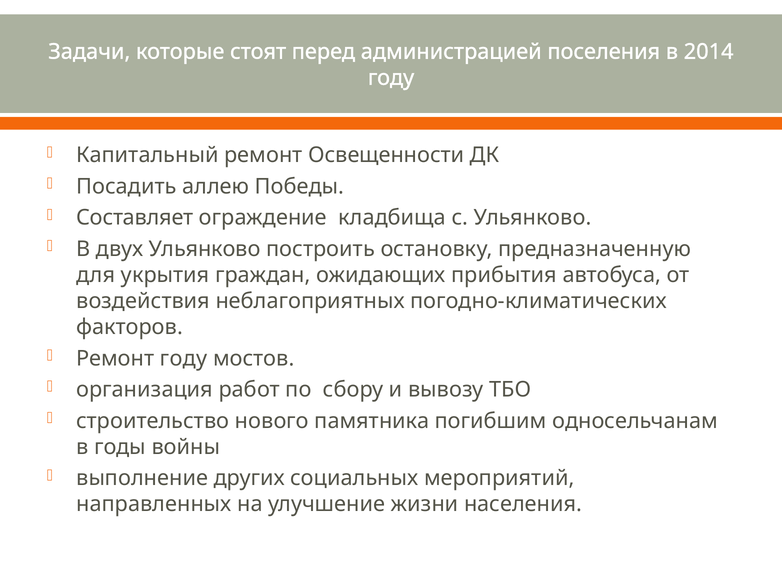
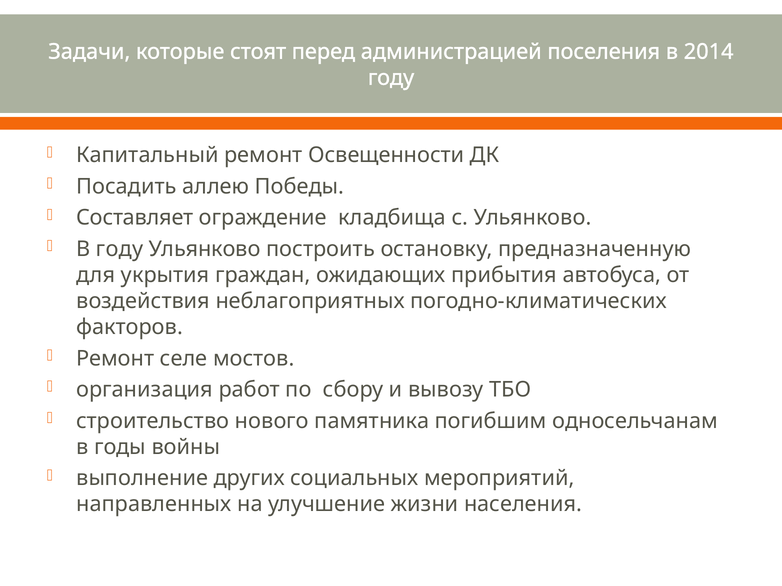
В двух: двух -> году (120, 249)
Ремонт году: году -> селе (184, 359)
